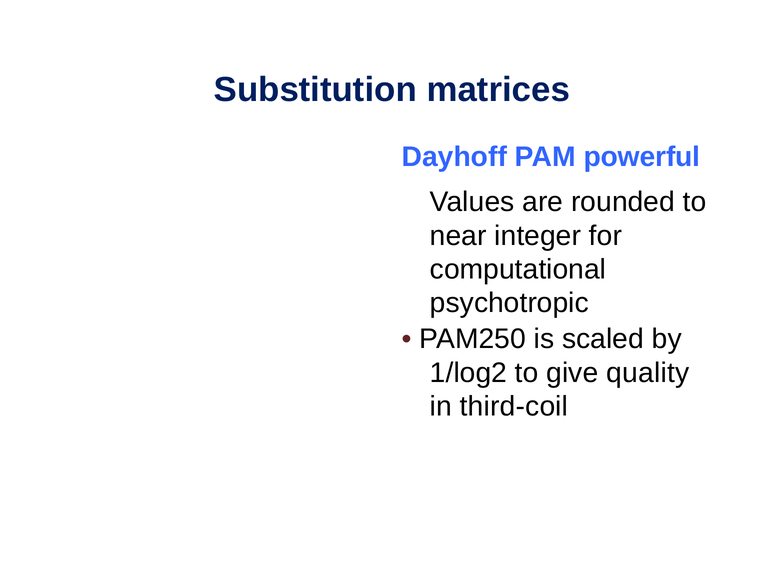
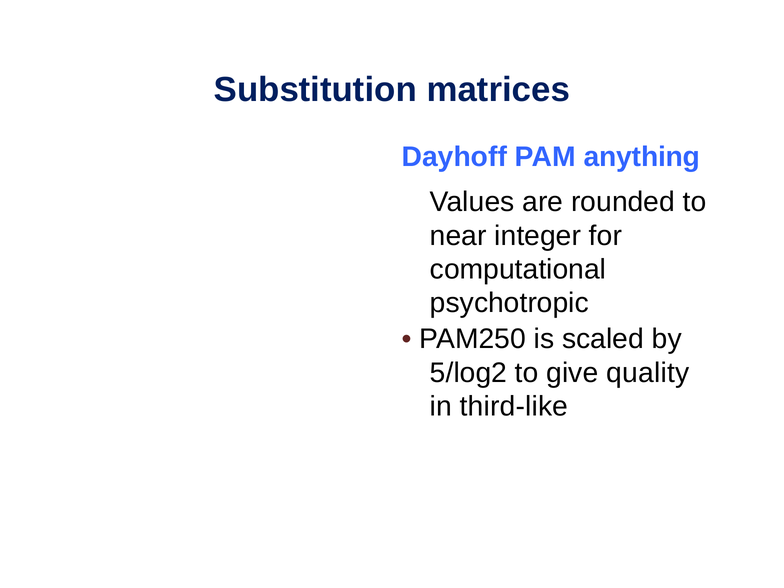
powerful: powerful -> anything (642, 157)
1/log2: 1/log2 -> 5/log2 (469, 373)
third-coil: third-coil -> third-like (514, 407)
